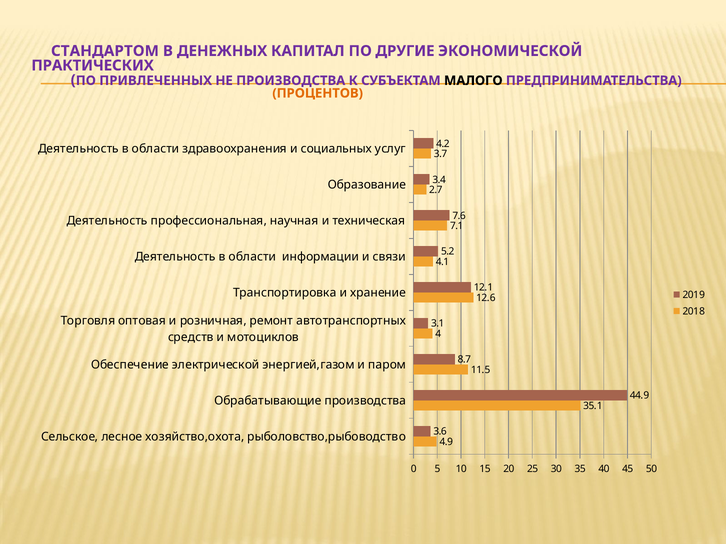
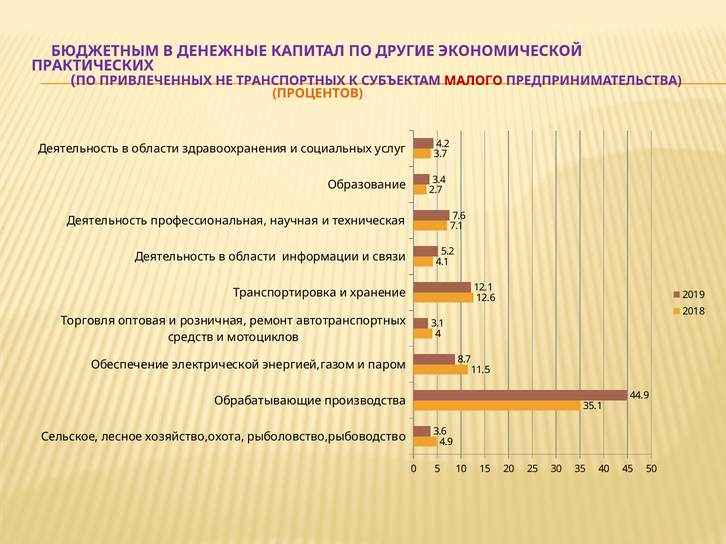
СТАНДАРТОМ: СТАНДАРТОМ -> БЮДЖЕТНЫМ (105, 51)
ДЕНЕЖНЫХ: ДЕНЕЖНЫХ -> ДЕНЕЖНЫЕ (222, 51)
НЕ ПРОИЗВОДСТВА: ПРОИЗВОДСТВА -> ТРАНСПОРТНЫХ (291, 81)
МАЛОГО colour: black -> red (473, 81)
